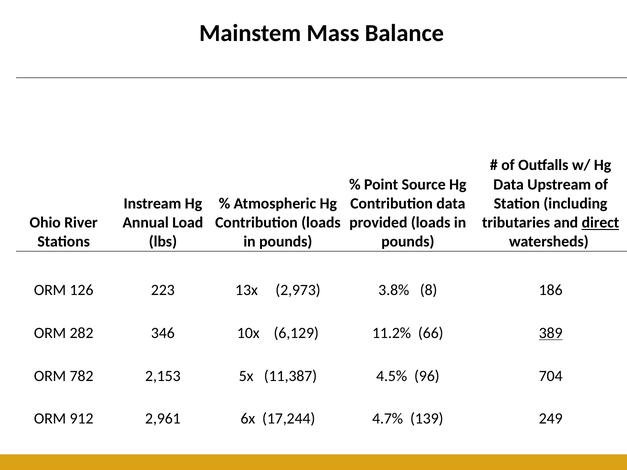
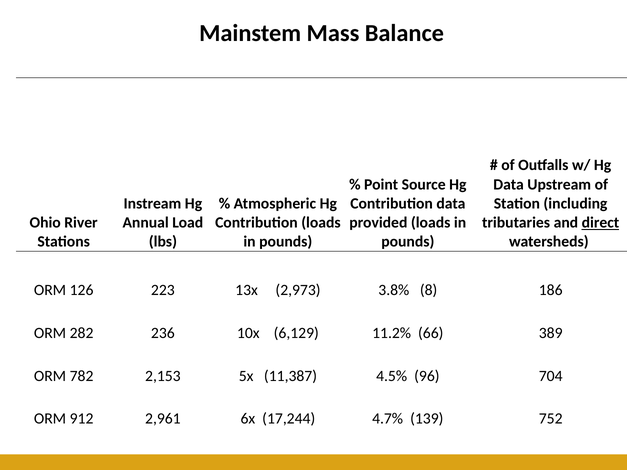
346: 346 -> 236 (163, 333)
389 underline: present -> none (551, 333)
249: 249 -> 752 (551, 419)
